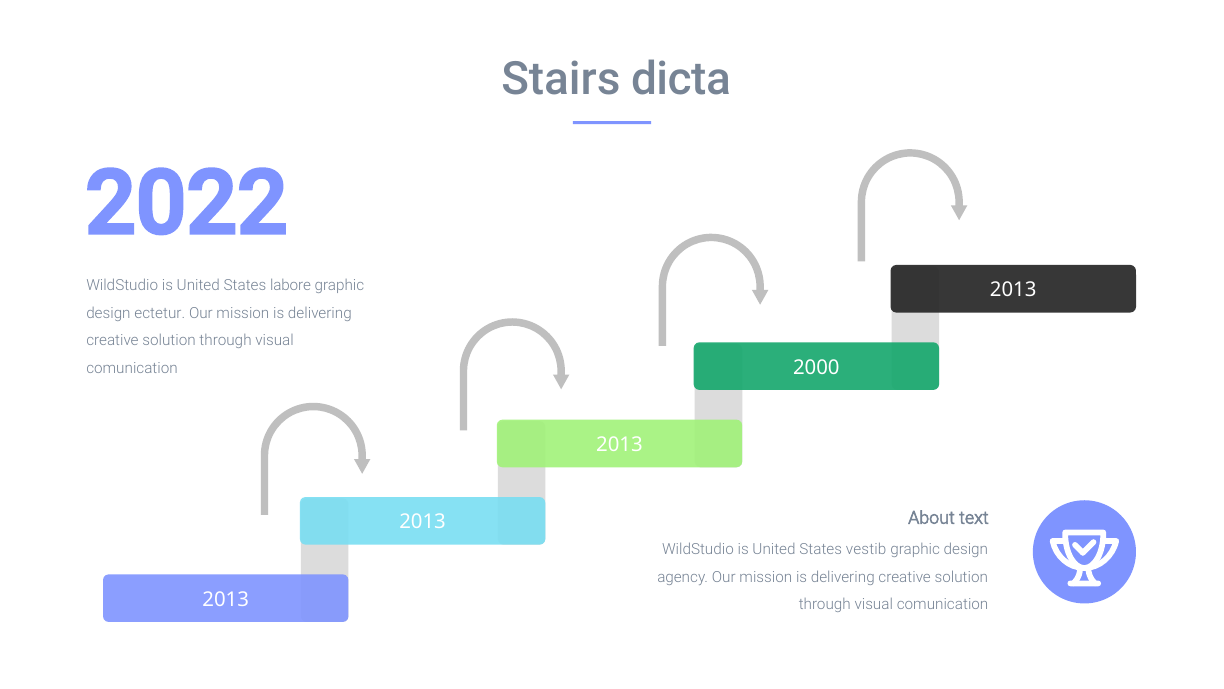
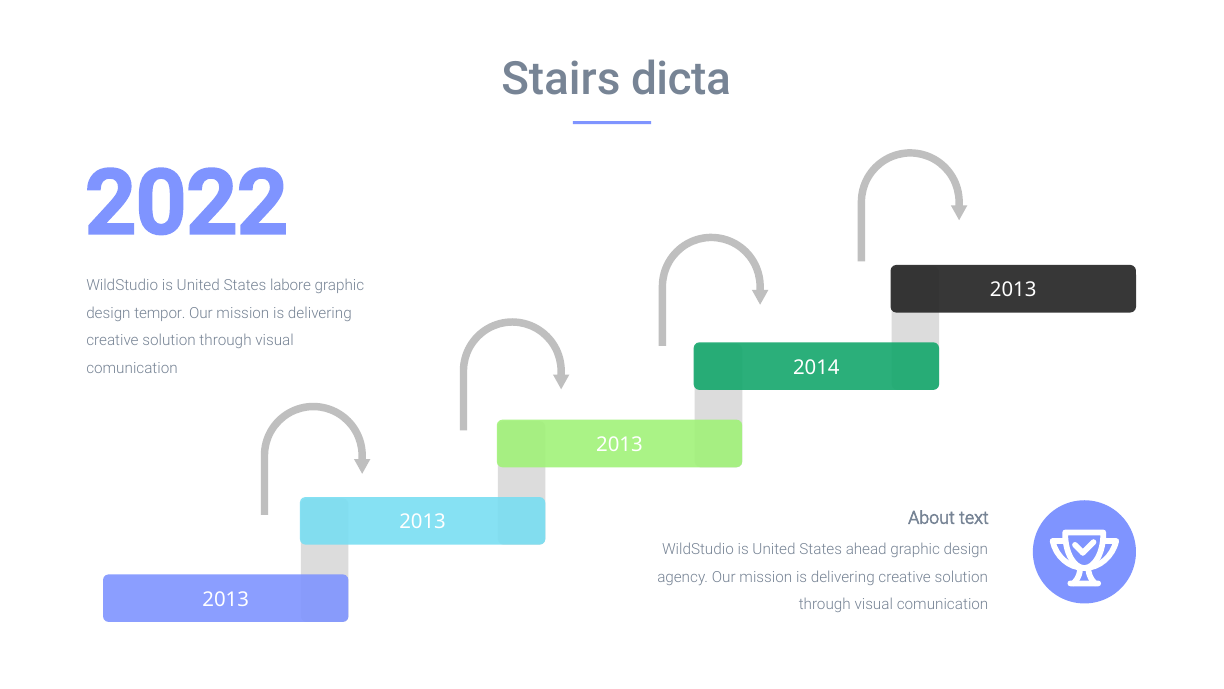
ectetur: ectetur -> tempor (160, 313)
2000: 2000 -> 2014 (816, 367)
vestib: vestib -> ahead (866, 549)
